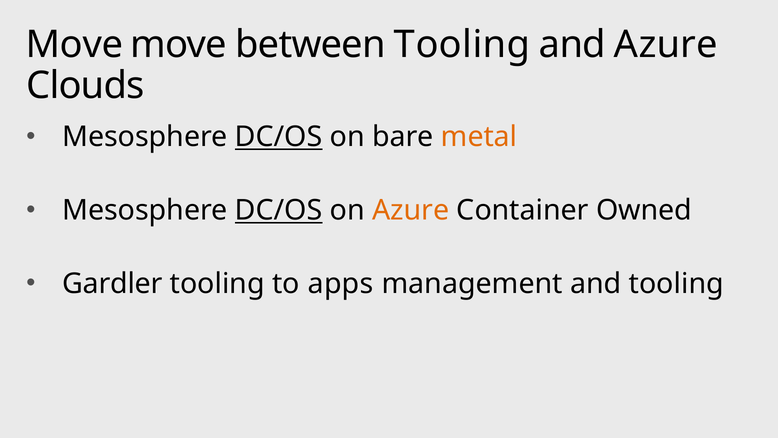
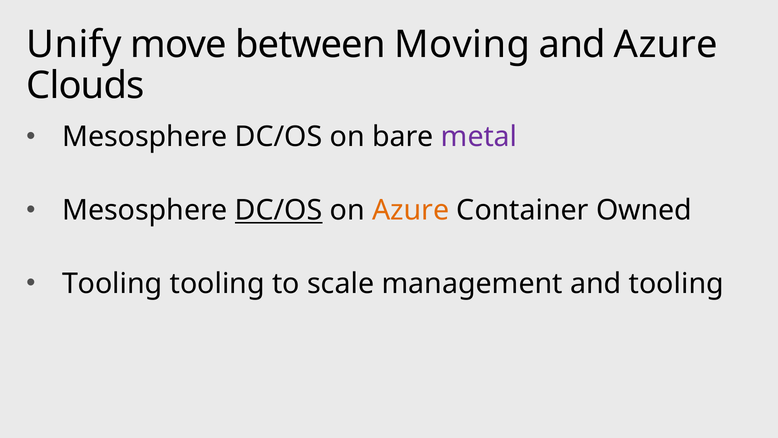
Move: Move -> Unify (74, 45)
between Tooling: Tooling -> Moving (462, 45)
DC/OS underline: present -> none (279, 137)
metal colour: orange -> purple (479, 137)
Gardler: Gardler -> Tooling (112, 283)
apps: apps -> scale (341, 283)
